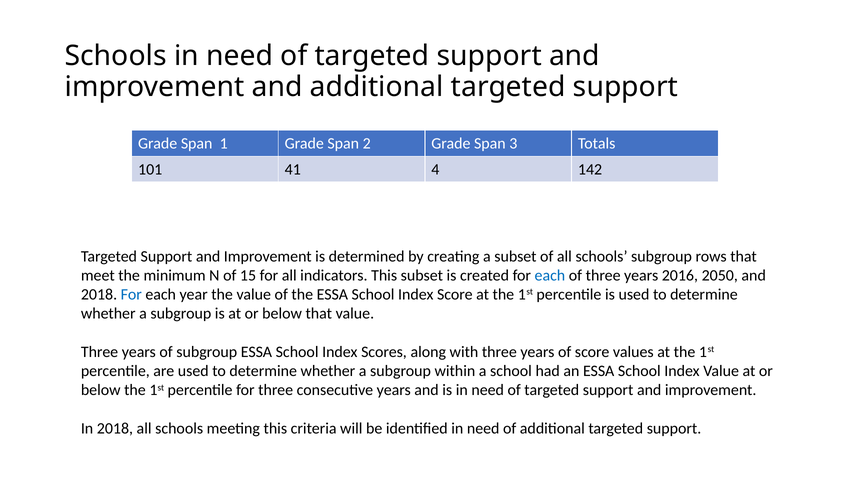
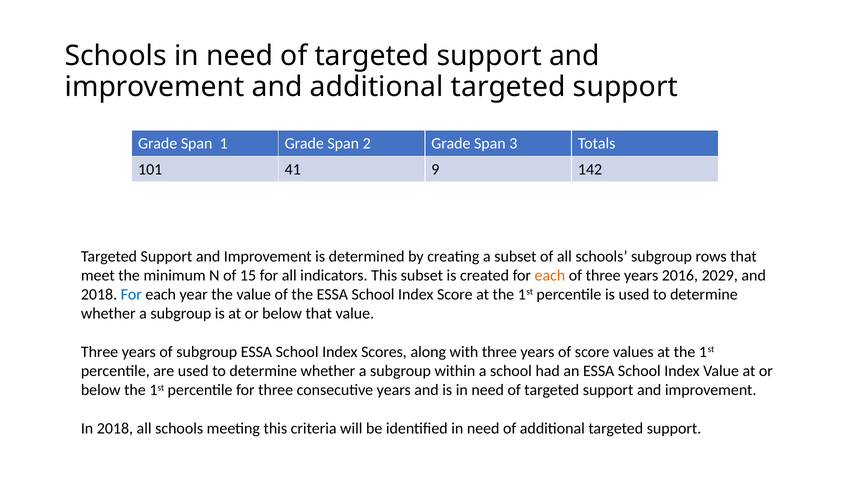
4: 4 -> 9 (435, 169)
each colour: blue -> orange (550, 275)
2050: 2050 -> 2029 (720, 275)
